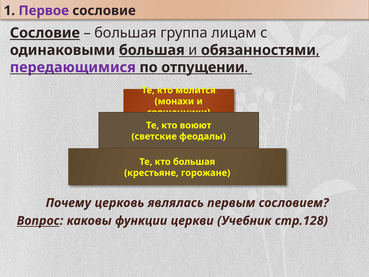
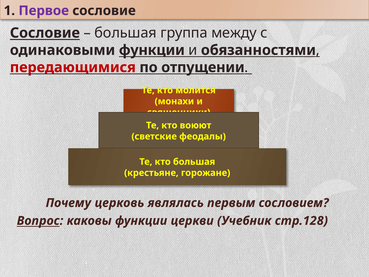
лицам: лицам -> между (234, 33)
одинаковыми большая: большая -> функции (152, 50)
передающимися colour: purple -> red (73, 67)
